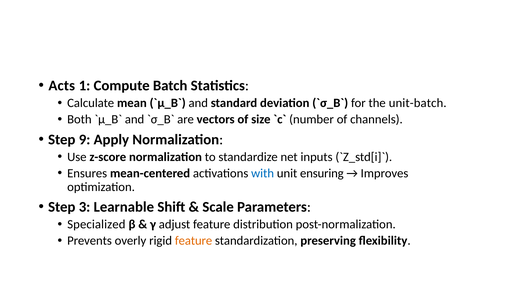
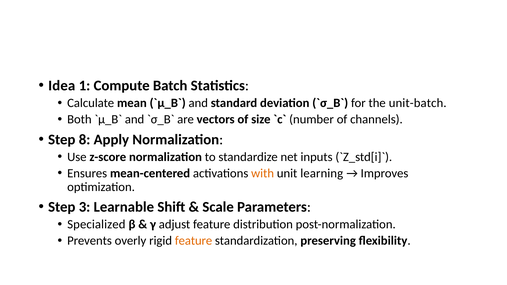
Acts: Acts -> Idea (62, 86)
9: 9 -> 8 (85, 140)
with colour: blue -> orange (263, 173)
ensuring: ensuring -> learning (322, 173)
